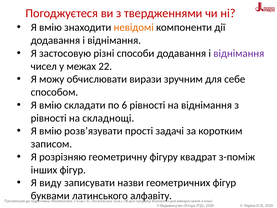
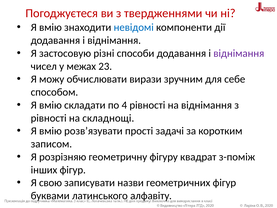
невідомі colour: orange -> blue (134, 27)
22: 22 -> 23 (105, 66)
6: 6 -> 4 (124, 105)
виду: виду -> свою (51, 183)
